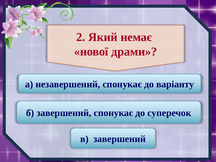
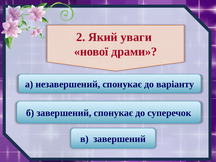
немає: немає -> уваги (136, 37)
